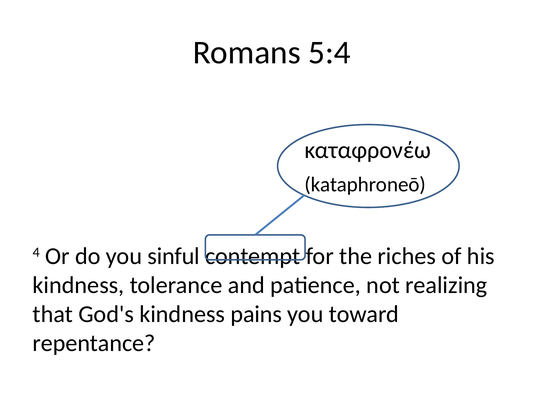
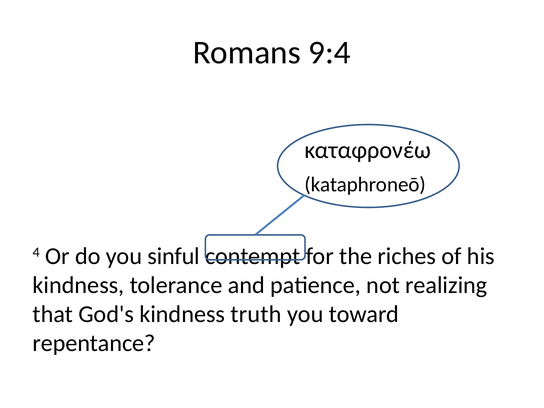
5:4: 5:4 -> 9:4 (329, 53)
pains: pains -> truth (256, 314)
